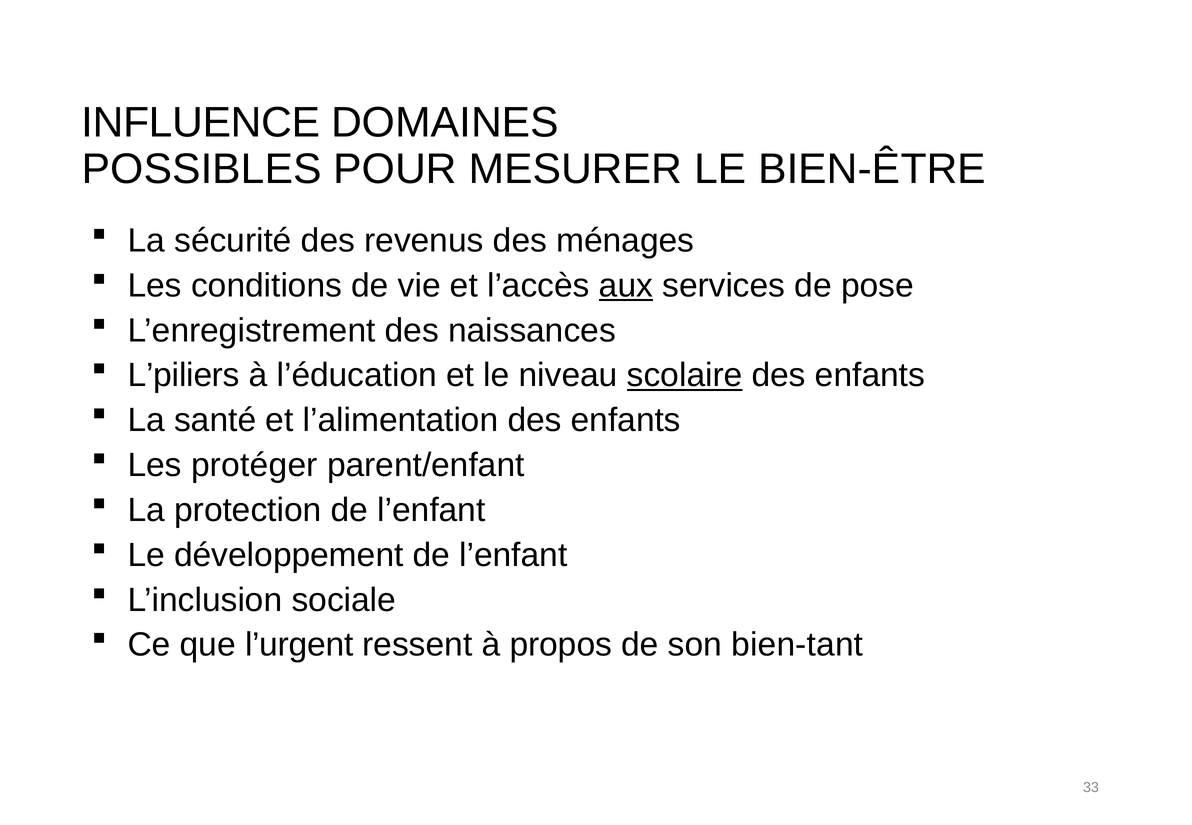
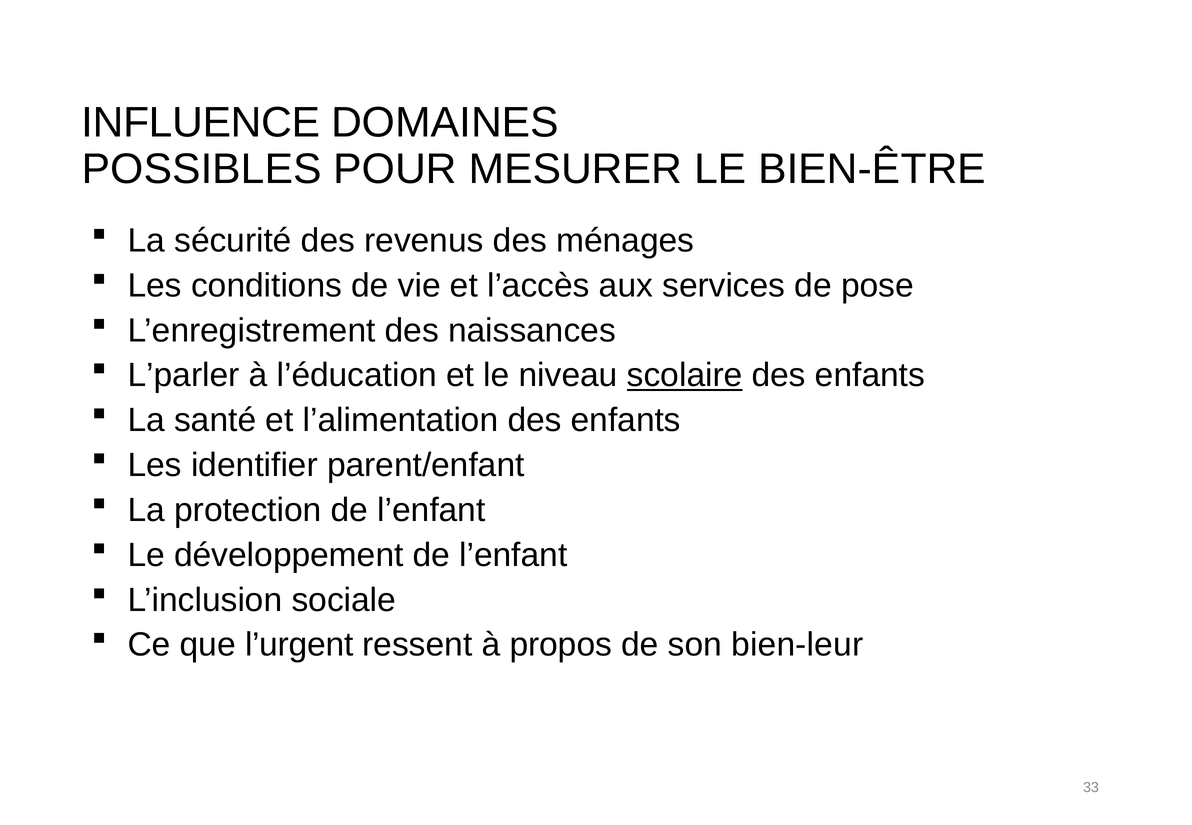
aux underline: present -> none (626, 286)
L’piliers: L’piliers -> L’parler (184, 375)
protéger: protéger -> identifier (254, 465)
bien-tant: bien-tant -> bien-leur (797, 645)
